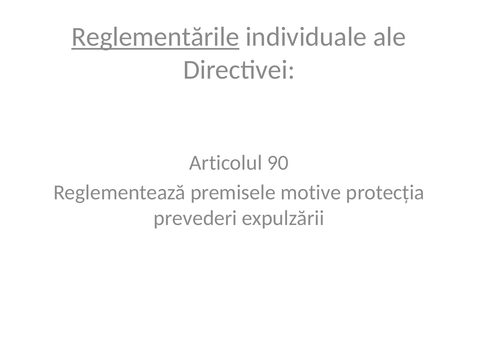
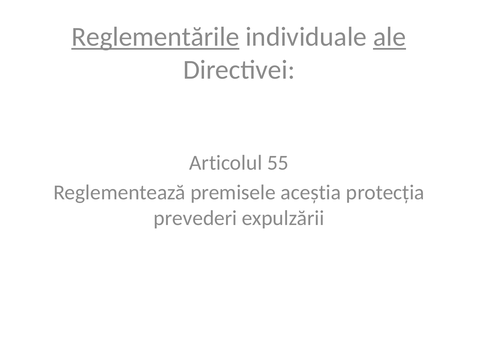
ale underline: none -> present (389, 37)
90: 90 -> 55 (278, 163)
motive: motive -> aceștia (311, 193)
